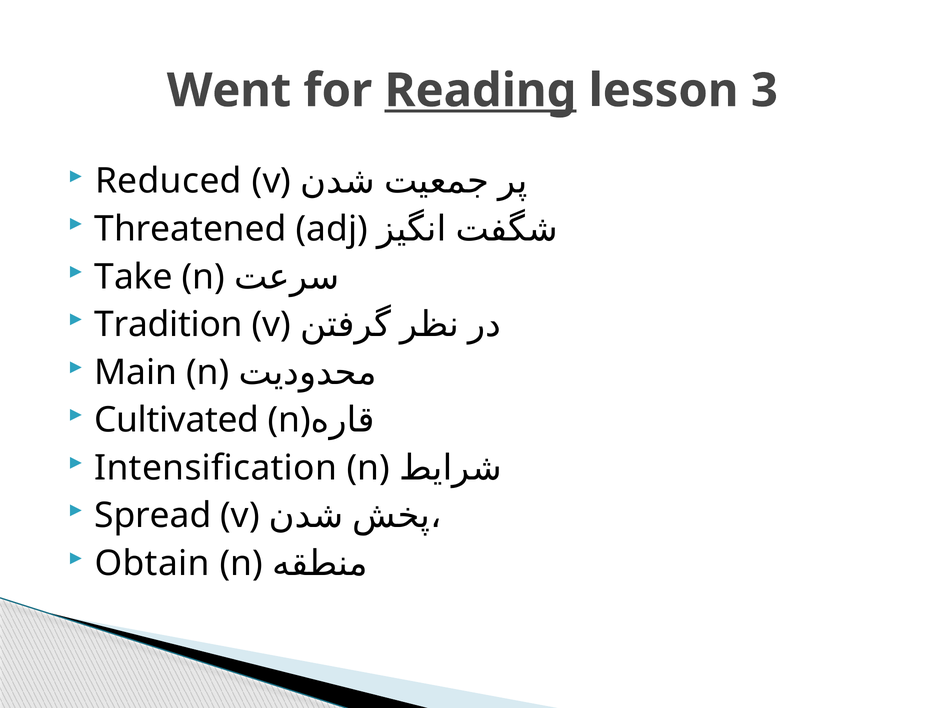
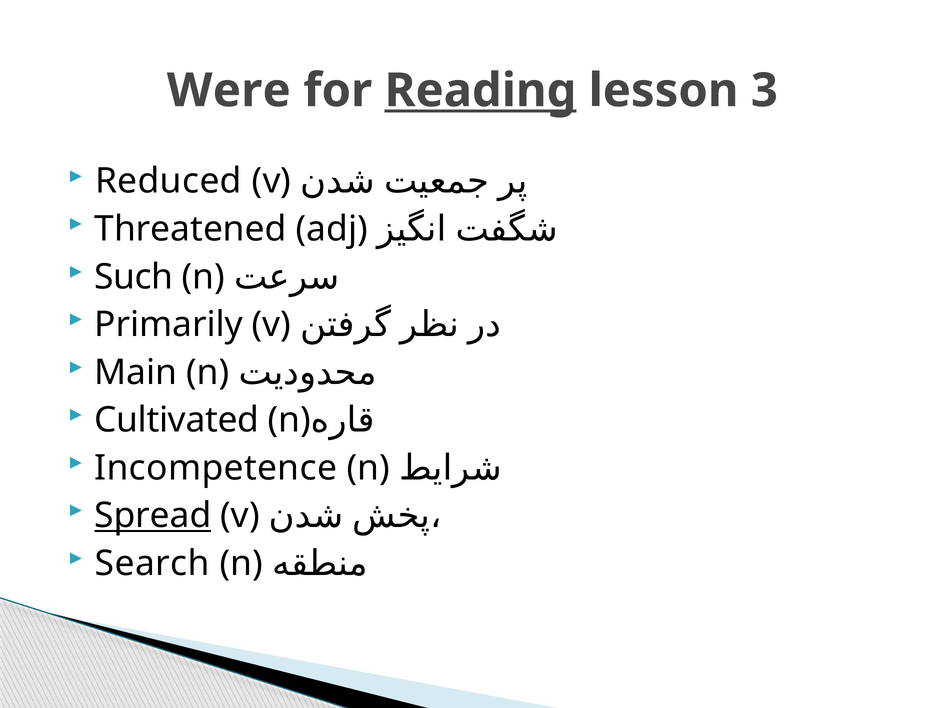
Went: Went -> Were (229, 91)
Take: Take -> Such (134, 277)
Tradition: Tradition -> Primarily (169, 325)
Intensification: Intensification -> Incompetence (216, 468)
Spread underline: none -> present (153, 516)
Obtain: Obtain -> Search (152, 564)
